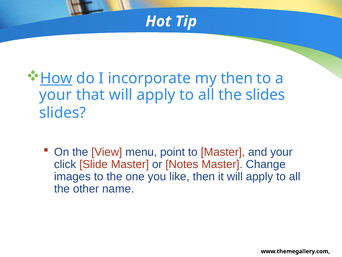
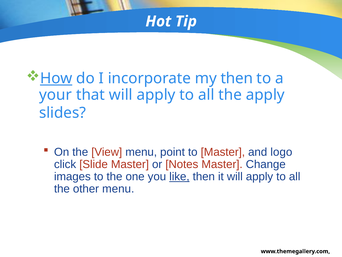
the slides: slides -> apply (265, 95)
and your: your -> logo (281, 152)
like underline: none -> present (179, 176)
other name: name -> menu (118, 189)
